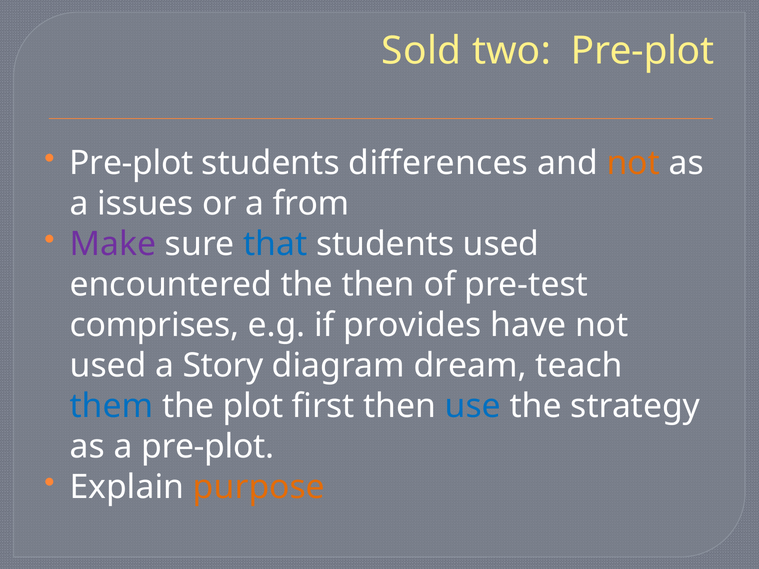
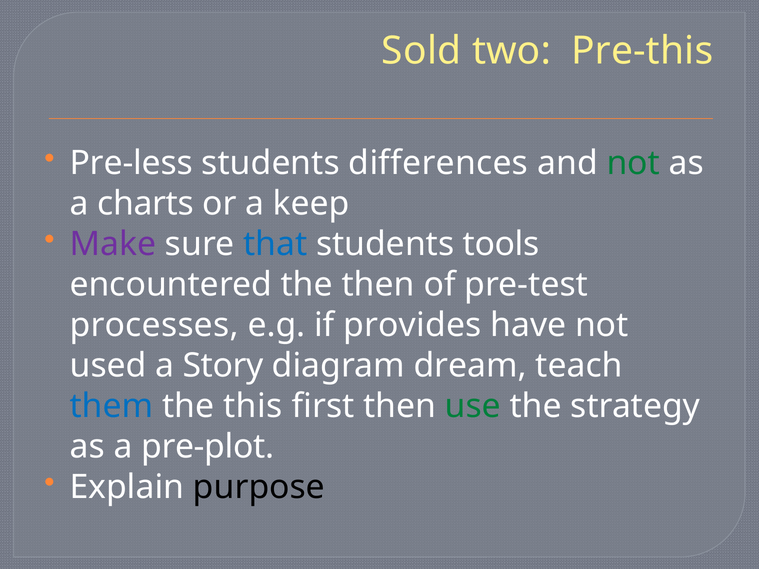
two Pre-plot: Pre-plot -> Pre-this (642, 51)
Pre-plot: Pre-plot -> Pre-less (131, 163)
not colour: orange -> green (633, 163)
issues: issues -> charts (145, 204)
from: from -> keep (311, 204)
students used: used -> tools (501, 244)
comprises: comprises -> processes (154, 325)
plot: plot -> this (253, 406)
use colour: blue -> green (473, 406)
purpose colour: orange -> black (259, 487)
